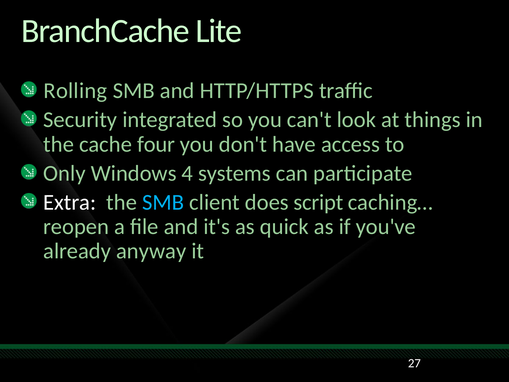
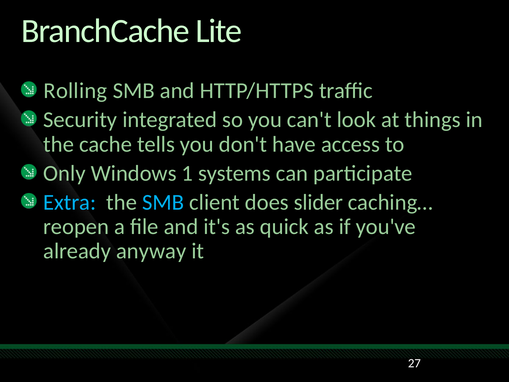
four: four -> tells (156, 144)
4: 4 -> 1 (187, 173)
Extra colour: white -> light blue (70, 202)
script: script -> slider (318, 202)
